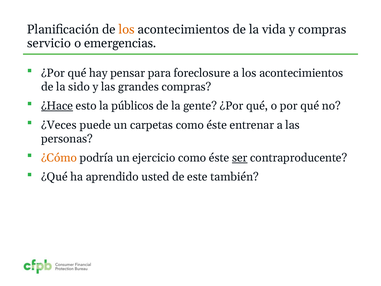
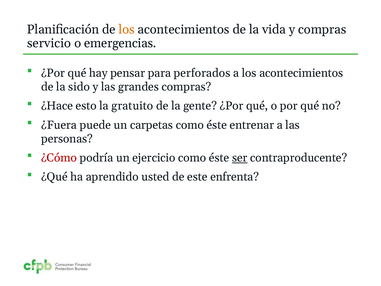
foreclosure: foreclosure -> perforados (202, 73)
¿Hace underline: present -> none (57, 106)
públicos: públicos -> gratuito (132, 106)
¿Veces: ¿Veces -> ¿Fuera (59, 125)
¿Cómo colour: orange -> red (59, 158)
también: también -> enfrenta (235, 177)
